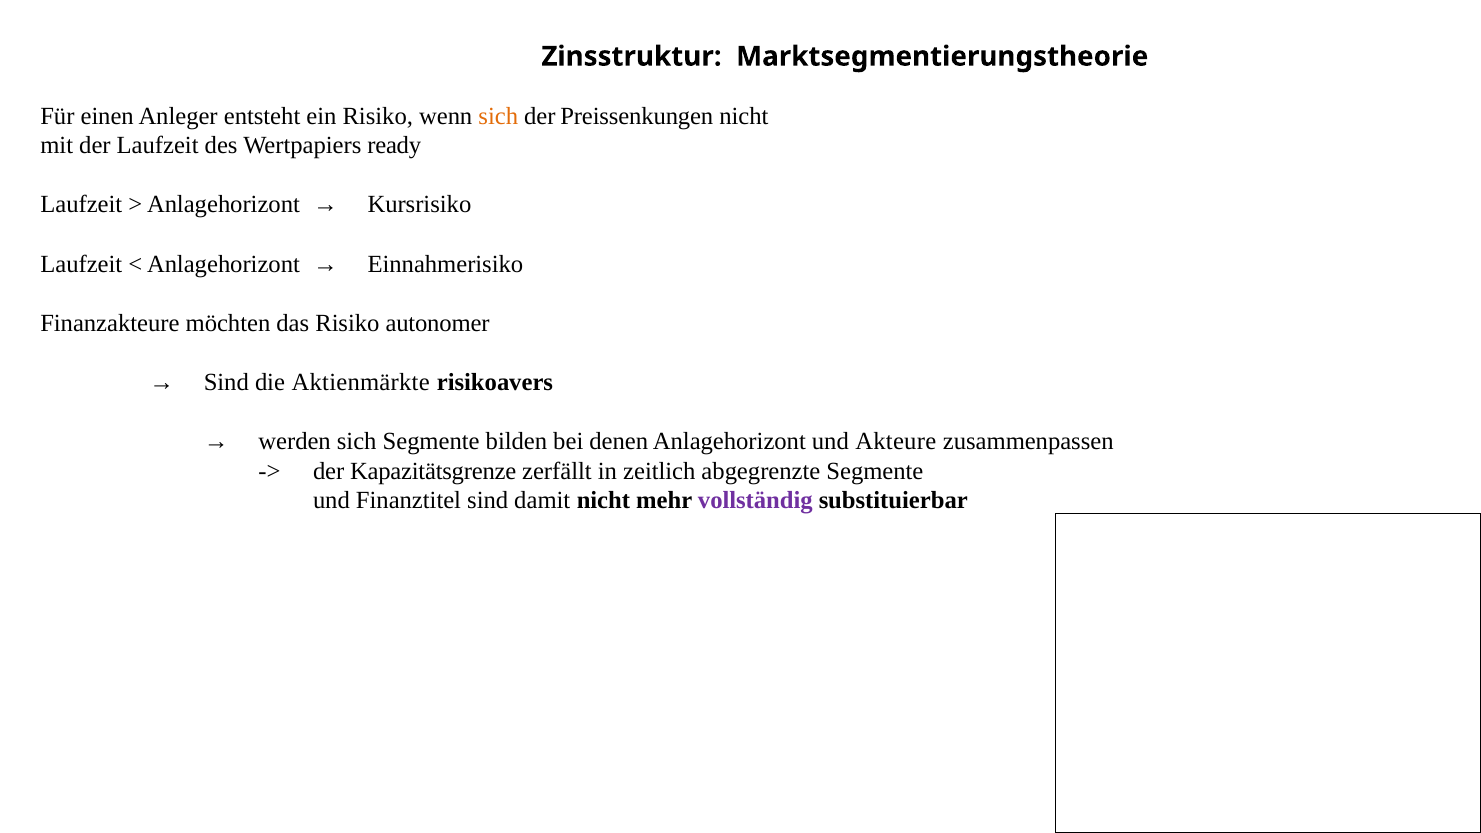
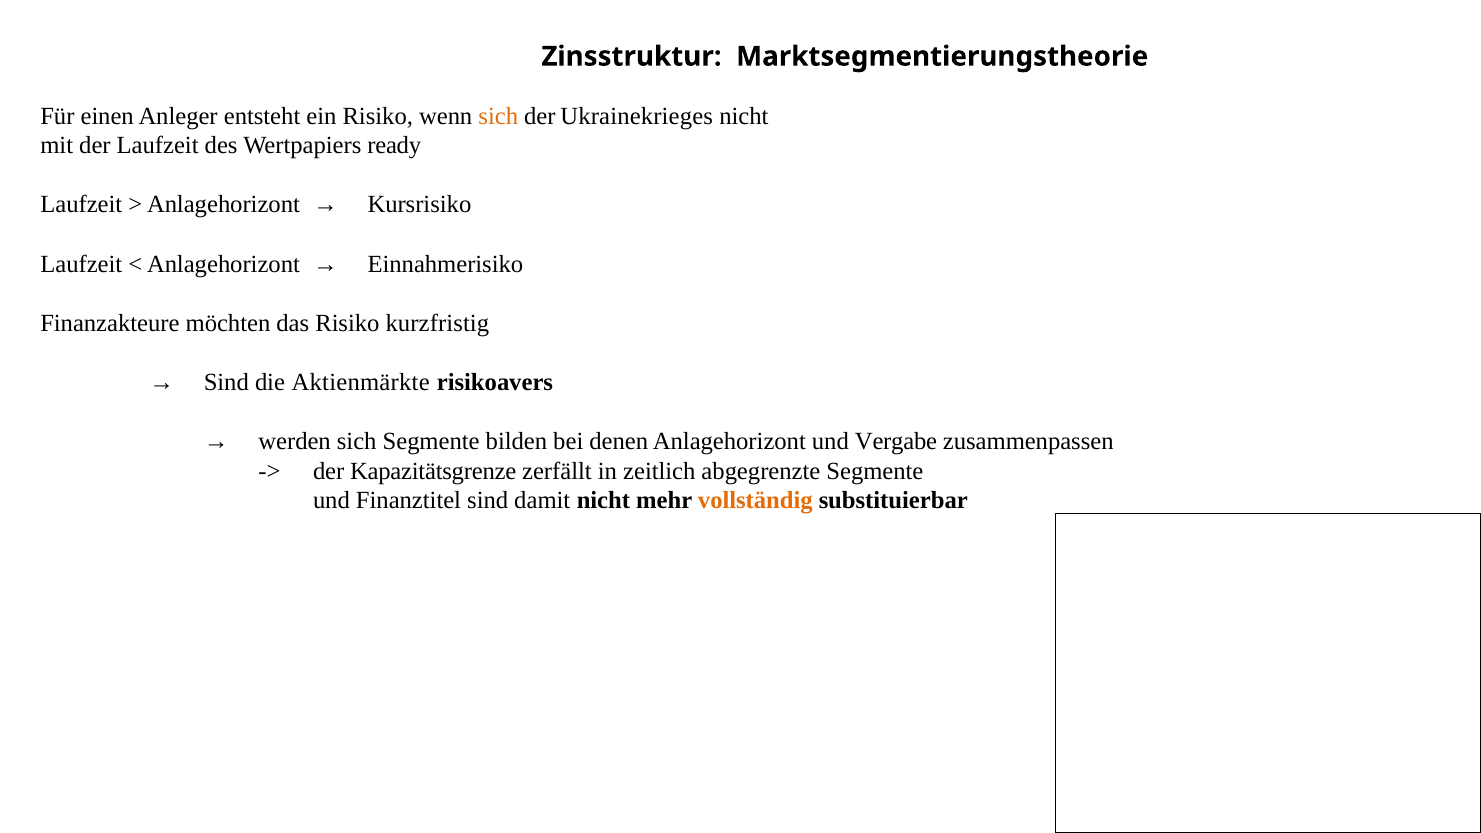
Preissenkungen: Preissenkungen -> Ukrainekrieges (637, 116)
autonomer: autonomer -> kurzfristig (437, 323)
Akteure: Akteure -> Vergabe (896, 442)
vollständig colour: purple -> orange (755, 501)
